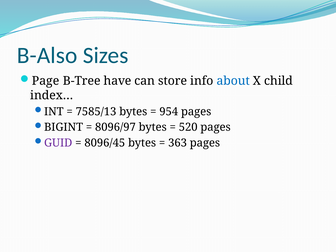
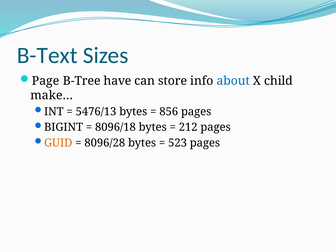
B-Also: B-Also -> B-Text (47, 55)
index…: index… -> make… (52, 95)
7585/13: 7585/13 -> 5476/13 (96, 112)
954: 954 -> 856 (169, 112)
8096/97: 8096/97 -> 8096/18 (115, 127)
520: 520 -> 212 (188, 127)
GUID colour: purple -> orange (58, 143)
8096/45: 8096/45 -> 8096/28 (105, 143)
363: 363 -> 523 (178, 143)
